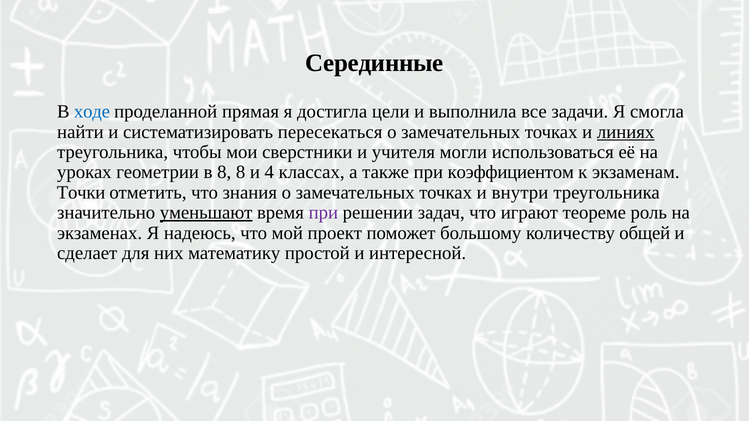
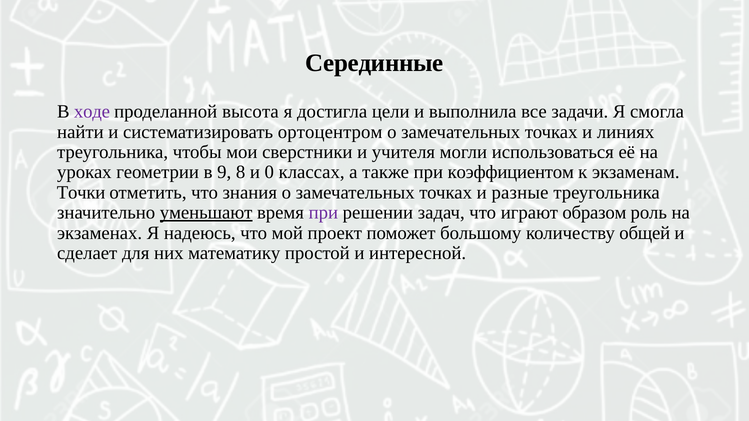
ходе colour: blue -> purple (92, 112)
прямая: прямая -> высота (250, 112)
пересекаться: пересекаться -> ортоцентром (330, 132)
линиях underline: present -> none (626, 132)
в 8: 8 -> 9 (224, 172)
4: 4 -> 0 (269, 172)
внутри: внутри -> разные (520, 193)
теореме: теореме -> образом (594, 213)
